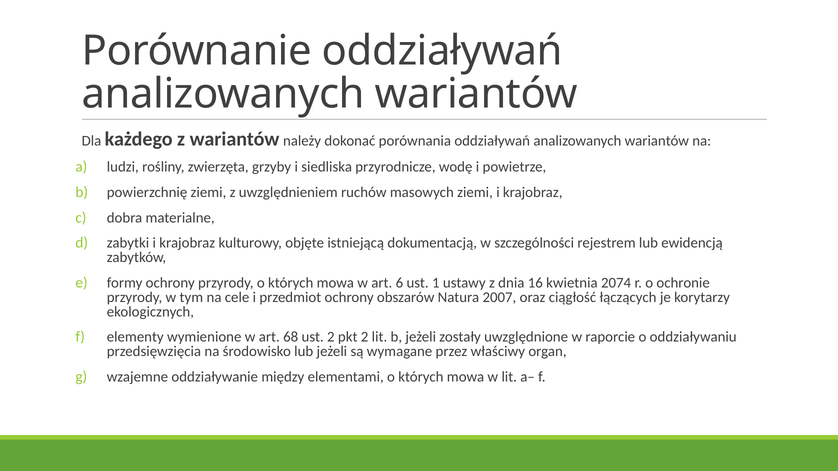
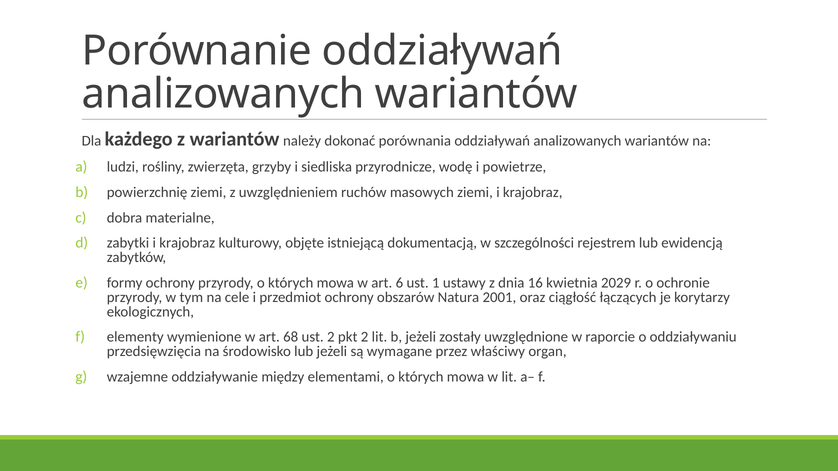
2074: 2074 -> 2029 (616, 283)
2007: 2007 -> 2001 (499, 298)
